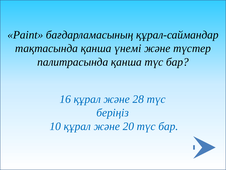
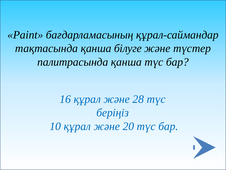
үнемі: үнемі -> білуге (128, 48)
